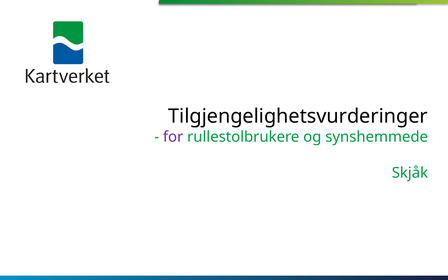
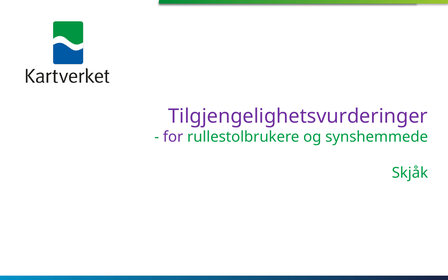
Tilgjengelighetsvurderinger colour: black -> purple (298, 116)
